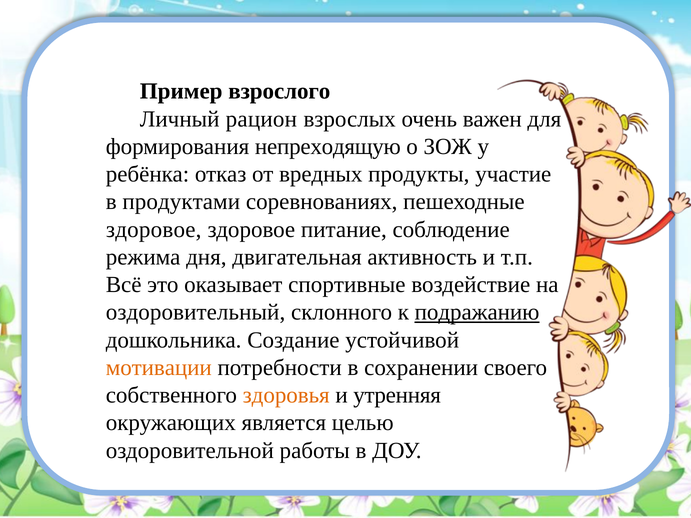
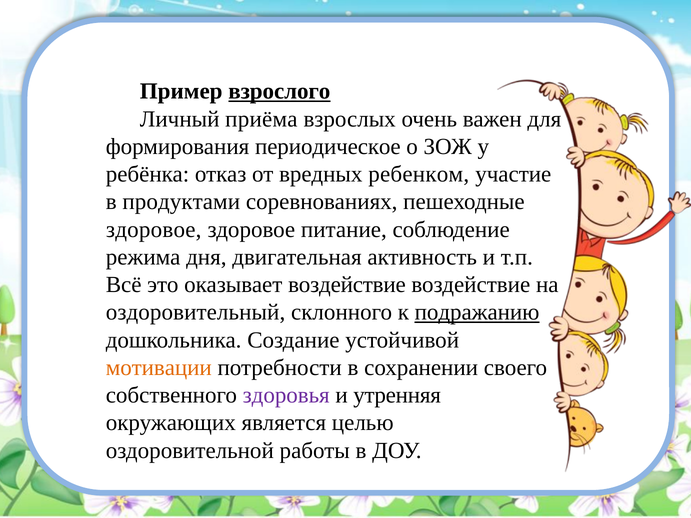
взрослого underline: none -> present (279, 91)
рацион: рацион -> приёма (261, 119)
непреходящую: непреходящую -> периодическое (328, 147)
продукты: продукты -> ребенком (419, 174)
оказывает спортивные: спортивные -> воздействие (347, 285)
здоровья colour: orange -> purple (286, 395)
